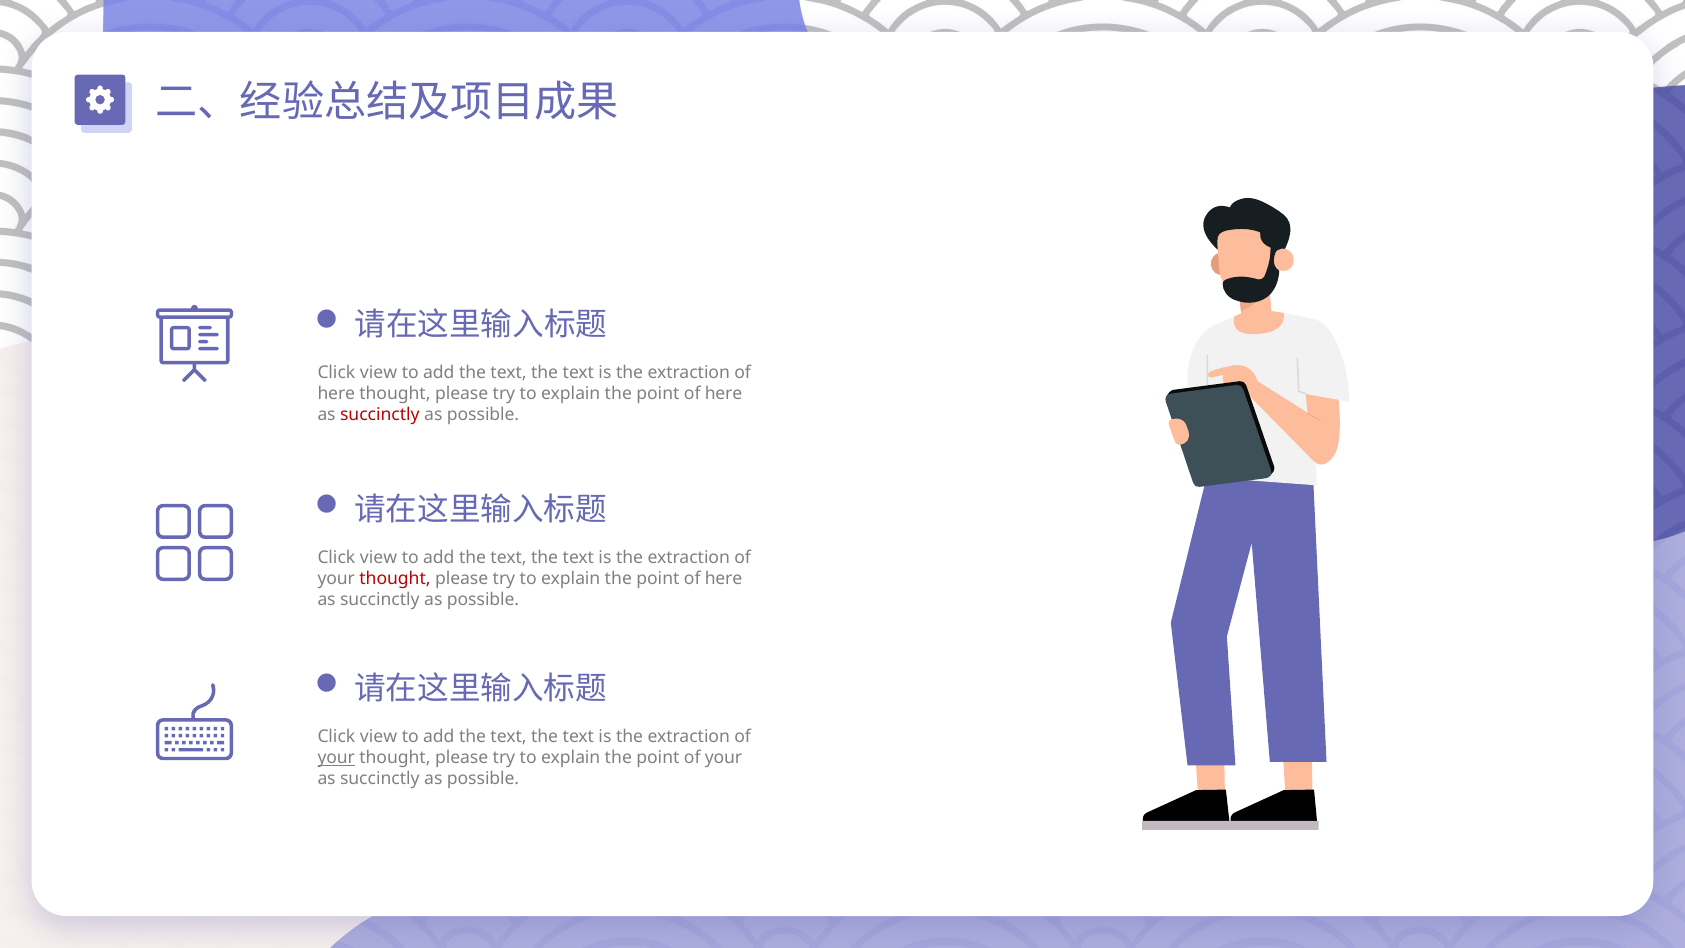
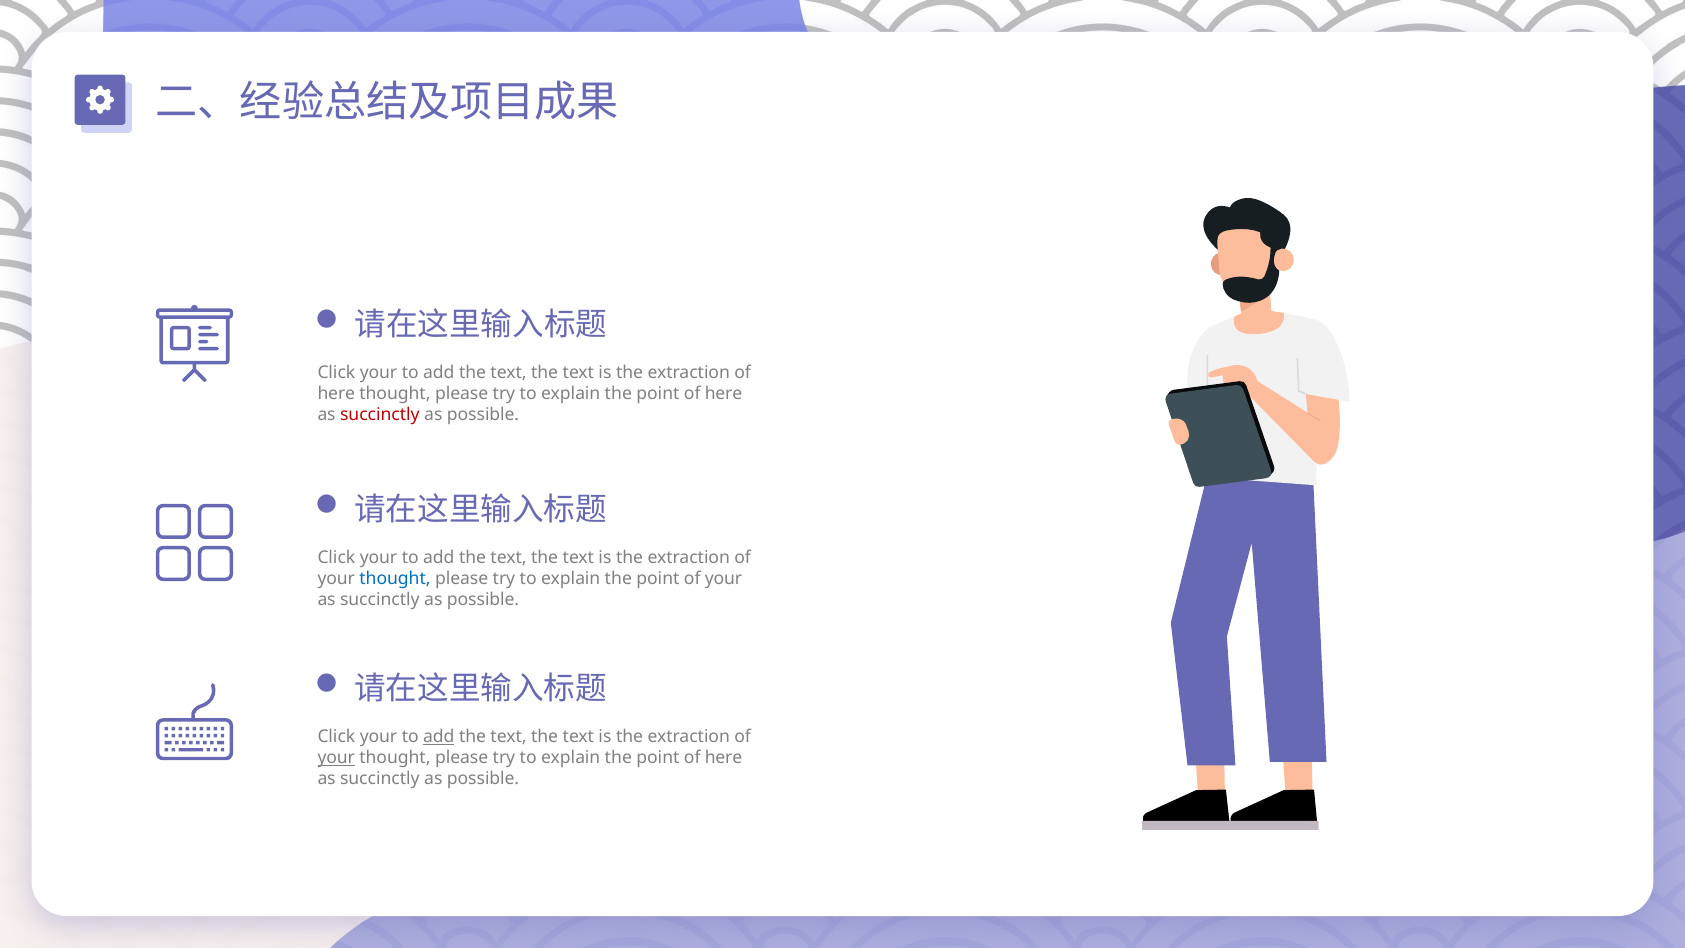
view: view -> your (379, 372)
view: view -> your (379, 557)
thought colour: red -> blue (395, 579)
here: here -> your (723, 579)
view: view -> your (379, 737)
add underline: none -> present (439, 737)
your: your -> here (723, 758)
